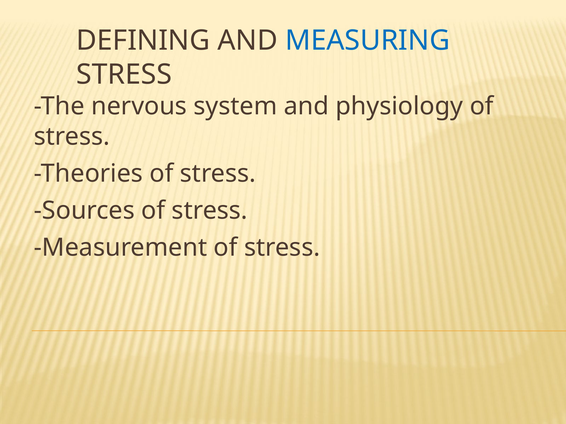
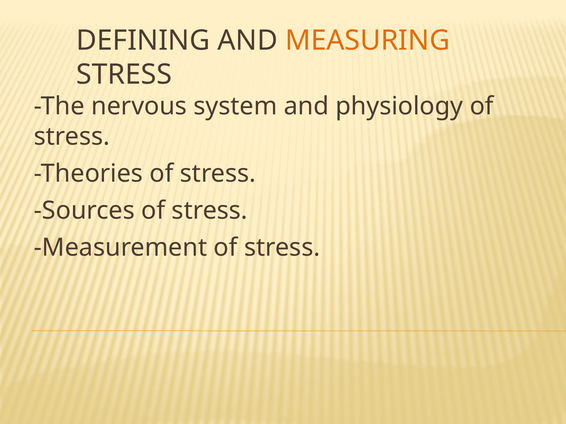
MEASURING colour: blue -> orange (368, 41)
